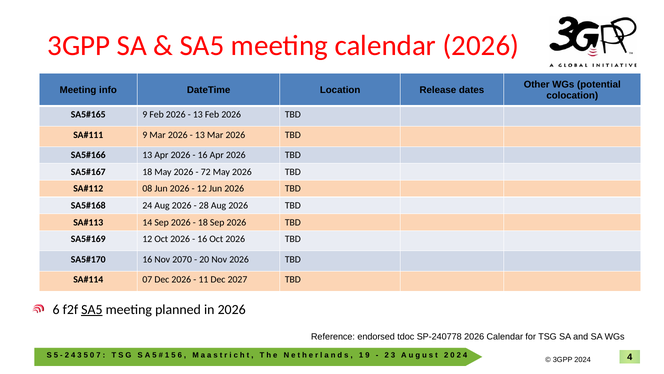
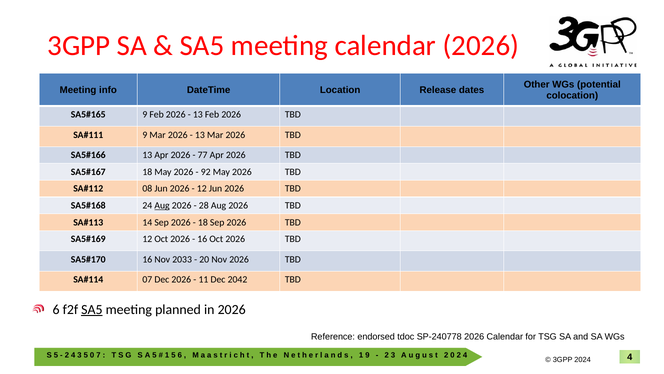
16: 16 -> 77 (203, 155)
72: 72 -> 92 (206, 172)
Aug underline: none -> present (162, 205)
2070: 2070 -> 2033 (182, 259)
2027: 2027 -> 2042 (237, 279)
